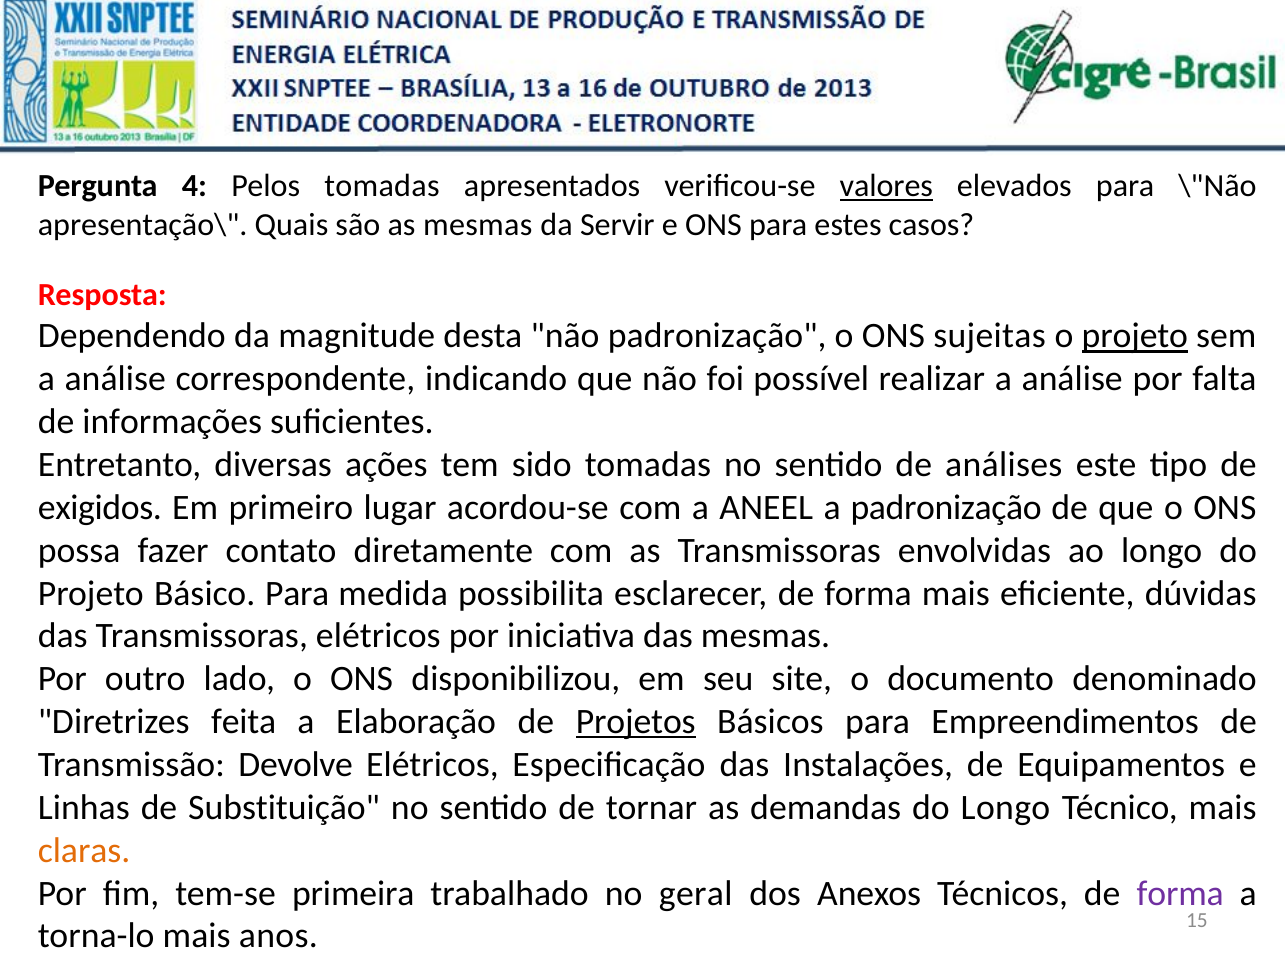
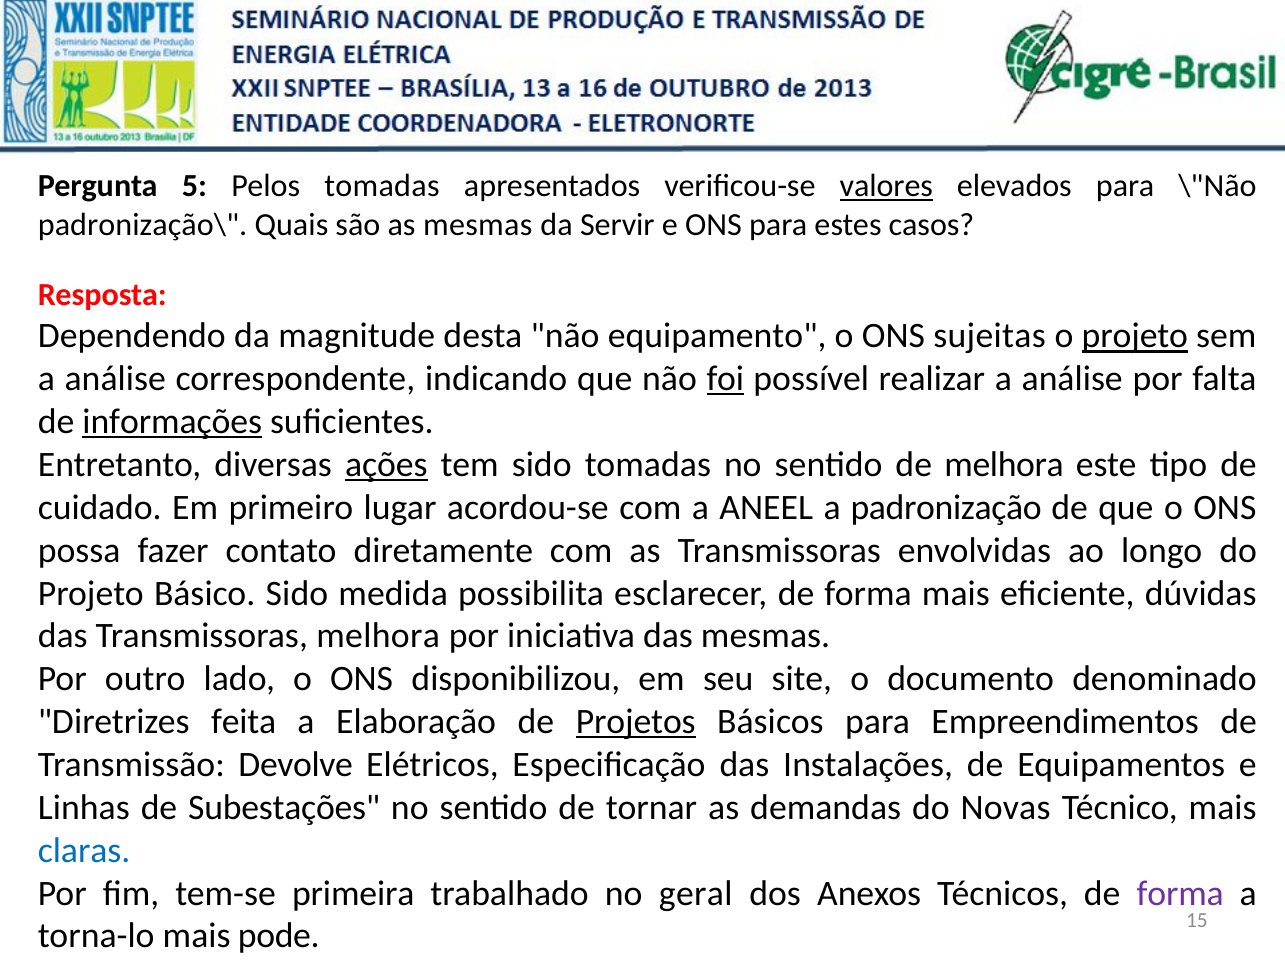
4: 4 -> 5 (194, 186)
apresentação\: apresentação\ -> padronização\ (143, 224)
não padronização: padronização -> equipamento (717, 336)
foi underline: none -> present (725, 379)
informações underline: none -> present (172, 422)
ações underline: none -> present (386, 465)
de análises: análises -> melhora (1004, 465)
exigidos: exigidos -> cuidado (100, 507)
Básico Para: Para -> Sido (297, 593)
Transmissoras elétricos: elétricos -> melhora (378, 636)
Substituição: Substituição -> Subestações (284, 807)
do Longo: Longo -> Novas (1006, 807)
claras colour: orange -> blue (84, 850)
anos: anos -> pode (279, 936)
